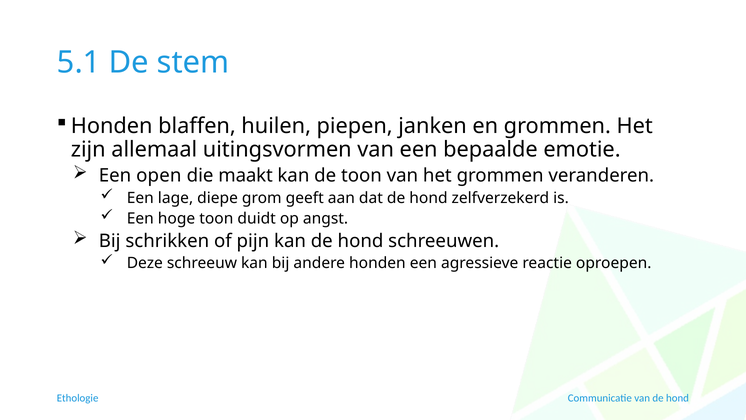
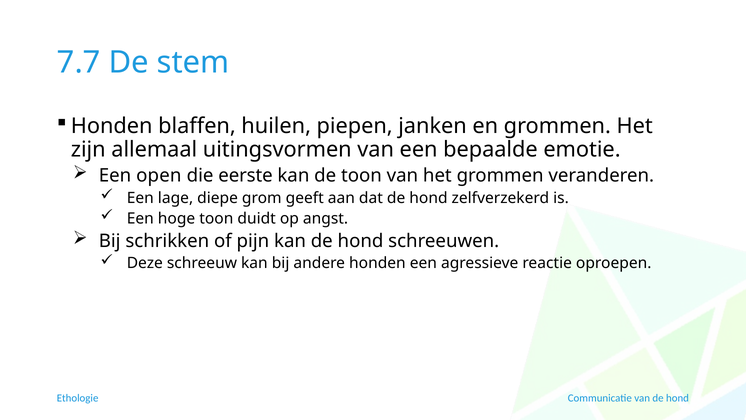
5.1: 5.1 -> 7.7 (79, 63)
maakt: maakt -> eerste (246, 175)
